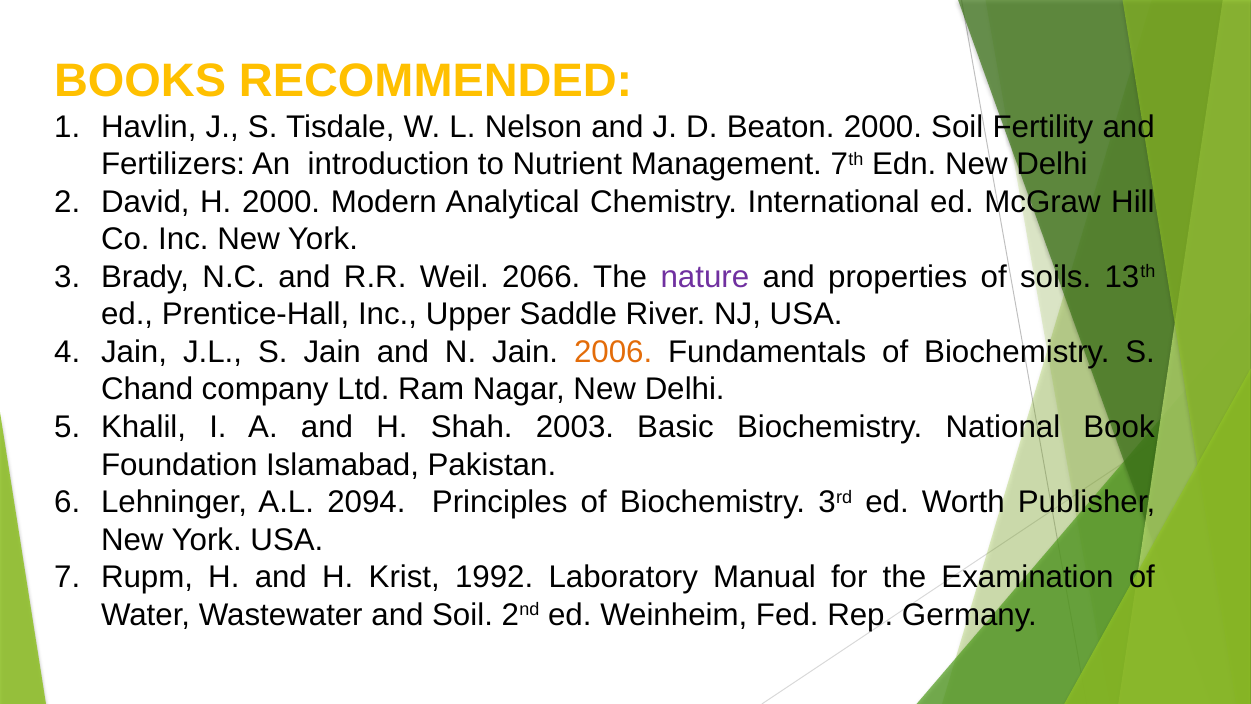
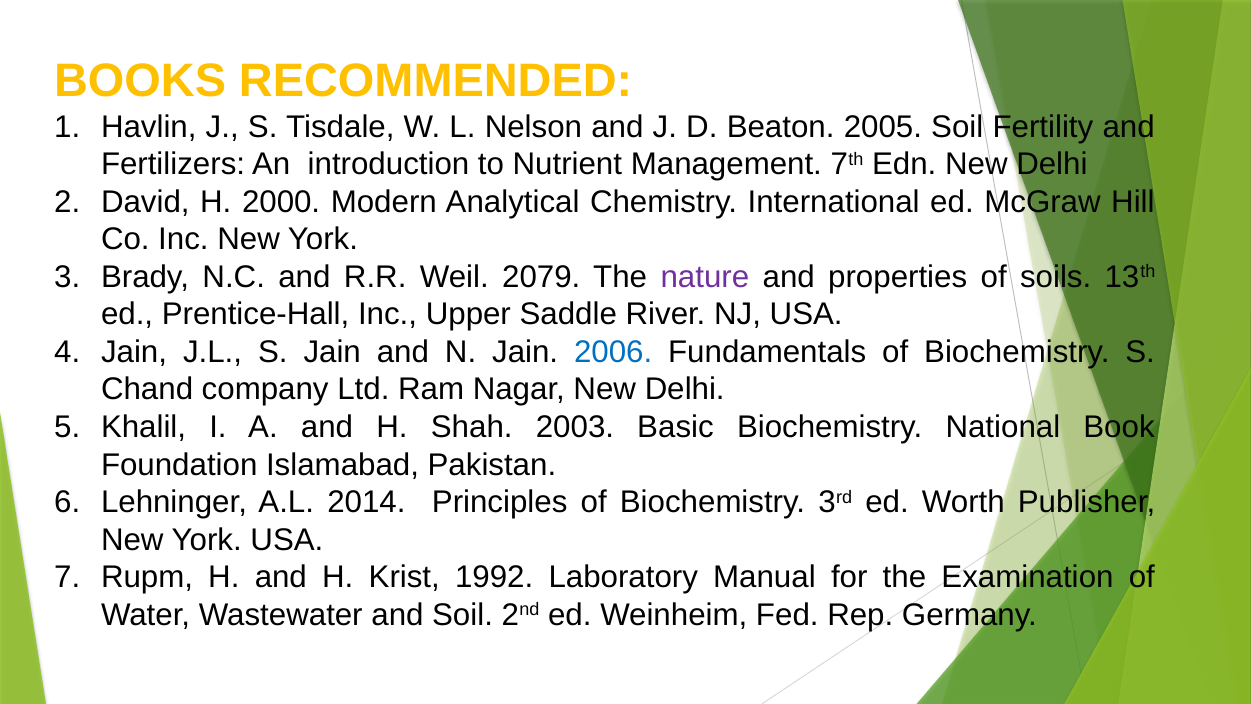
Beaton 2000: 2000 -> 2005 (883, 127)
2066: 2066 -> 2079 (541, 277)
2006 colour: orange -> blue (613, 352)
2094: 2094 -> 2014 (366, 502)
